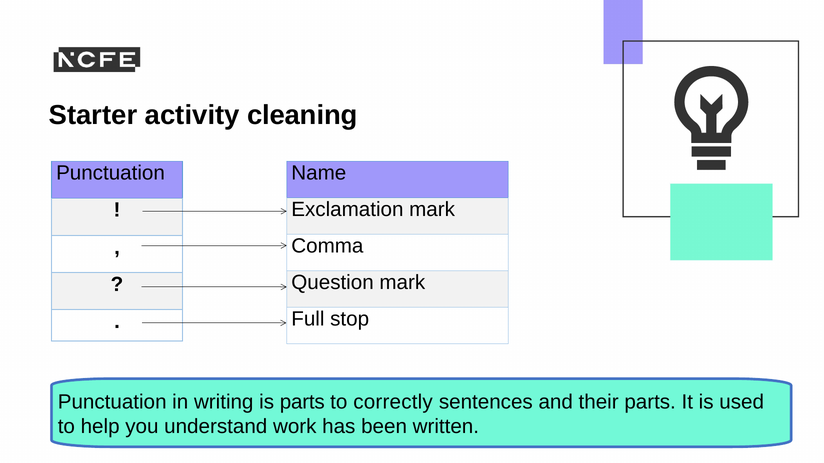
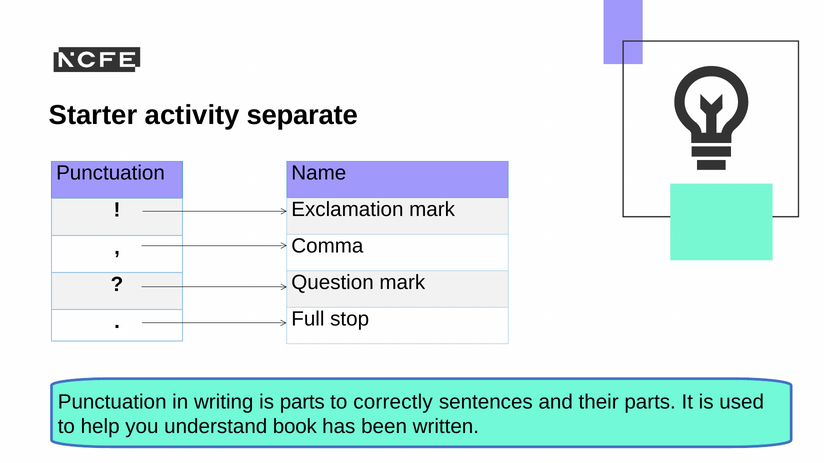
cleaning: cleaning -> separate (302, 115)
work: work -> book (295, 427)
